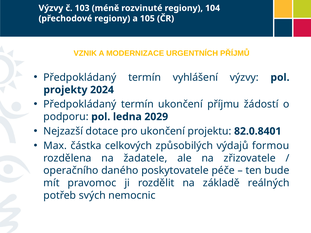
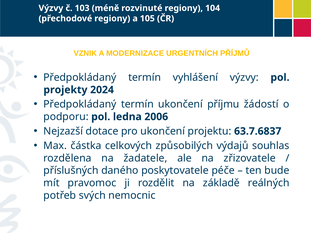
2029: 2029 -> 2006 (156, 117)
82.0.8401: 82.0.8401 -> 63.7.6837 (258, 131)
formou: formou -> souhlas (271, 146)
operačního: operačního -> příslušných (71, 171)
